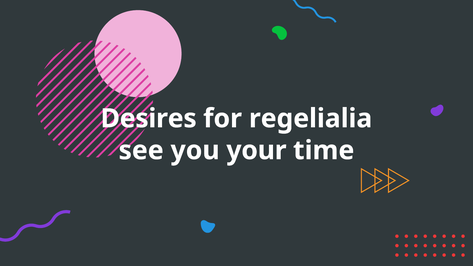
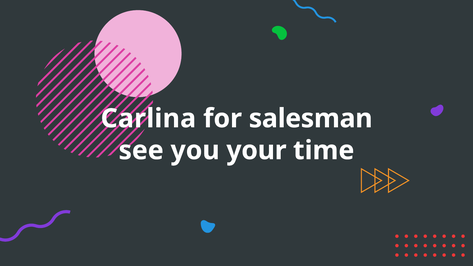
Desires: Desires -> Carlina (148, 119)
regelialia: regelialia -> salesman (311, 119)
